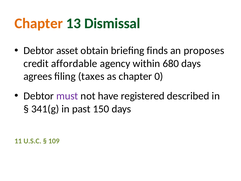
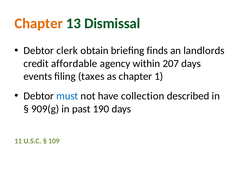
asset: asset -> clerk (67, 51)
proposes: proposes -> landlords (204, 51)
680: 680 -> 207 (171, 63)
agrees: agrees -> events (38, 76)
0: 0 -> 1 (159, 76)
must colour: purple -> blue (67, 96)
registered: registered -> collection (143, 96)
341(g: 341(g -> 909(g (45, 109)
150: 150 -> 190 (101, 109)
